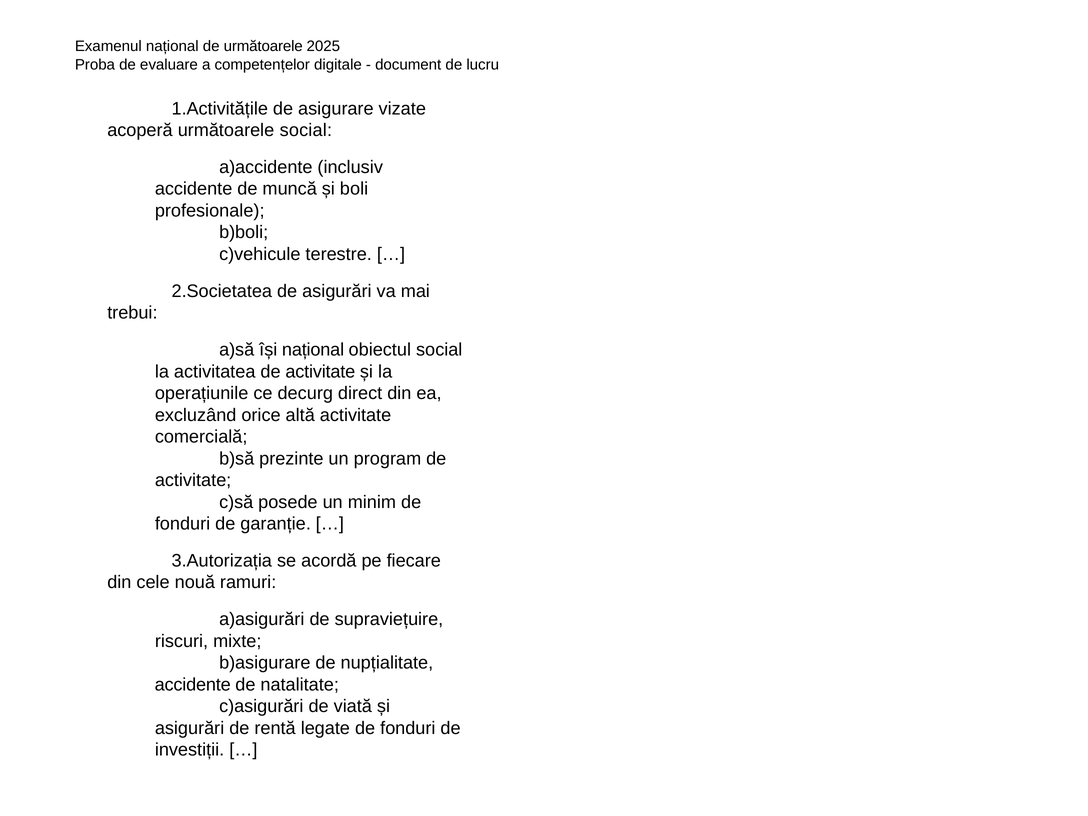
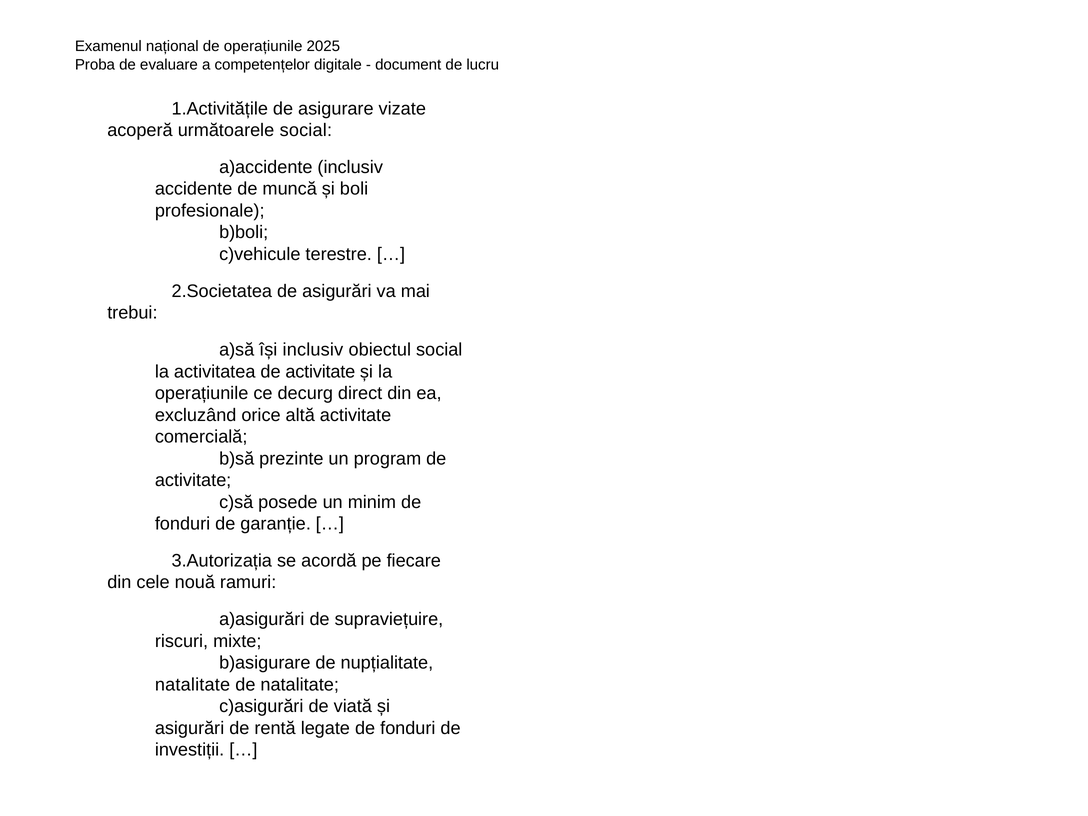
de următoarele: următoarele -> operațiunile (263, 46)
își național: național -> inclusiv (313, 350)
accidente: accidente -> natalitate (193, 685)
